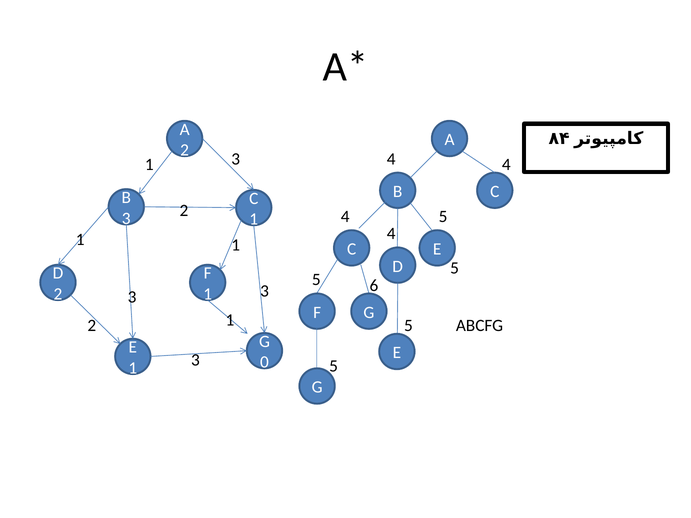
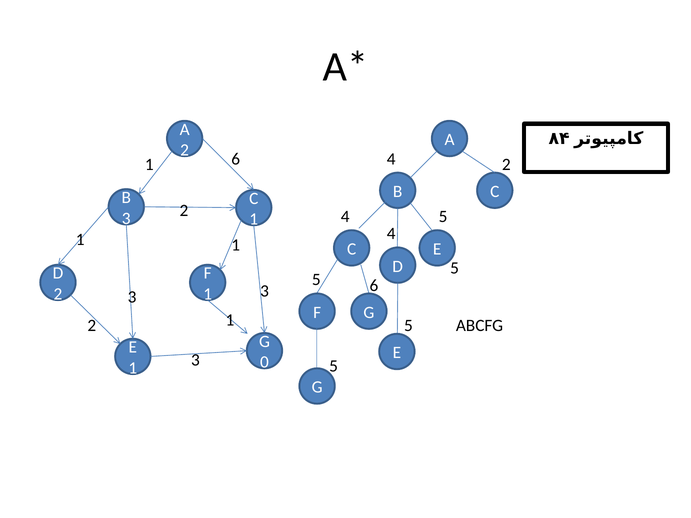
4: 4 -> 2 (506, 165)
3: 3 -> 6 (236, 159)
